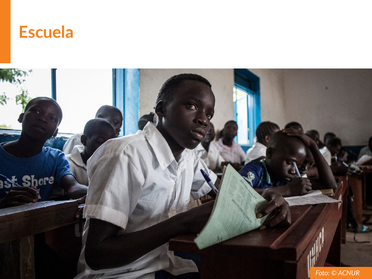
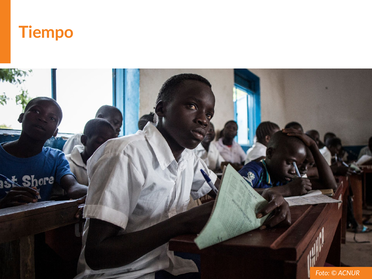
Escuela: Escuela -> Tiempo (46, 32)
